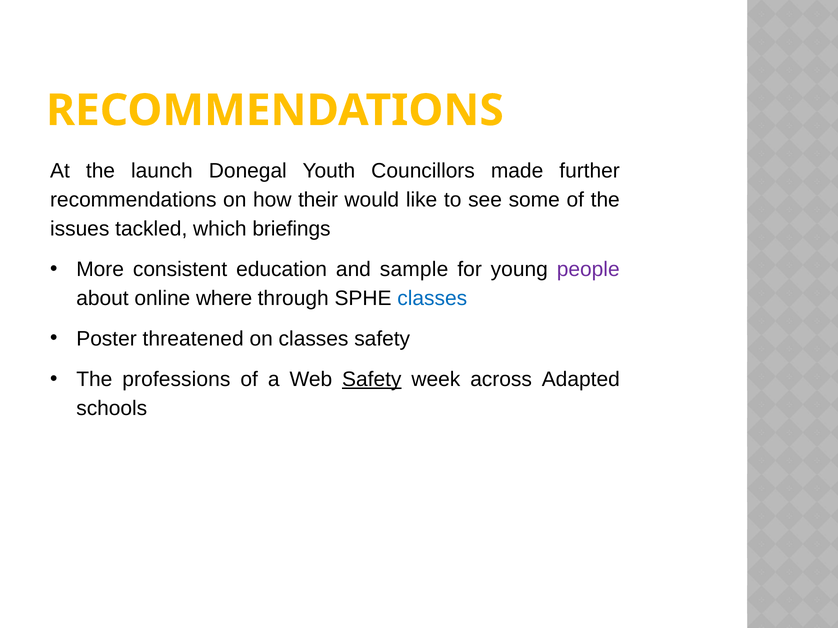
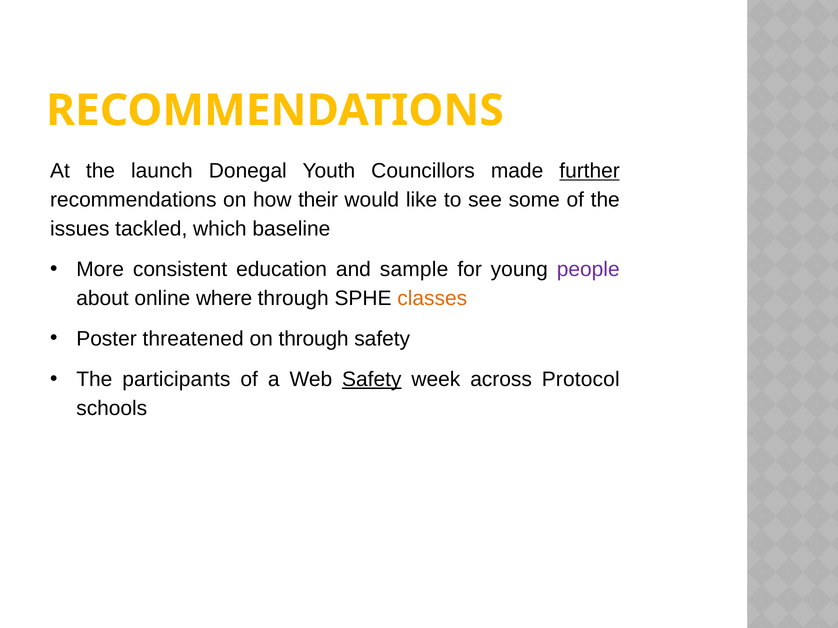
further underline: none -> present (590, 171)
briefings: briefings -> baseline (291, 229)
classes colour: blue -> orange (432, 298)
on classes: classes -> through (314, 339)
professions: professions -> participants (176, 380)
Adapted: Adapted -> Protocol (581, 380)
